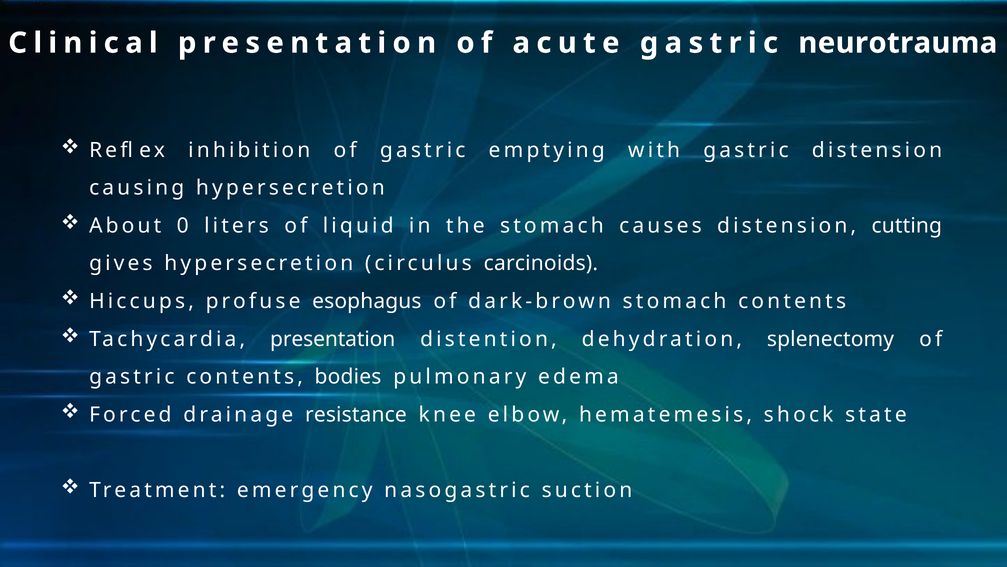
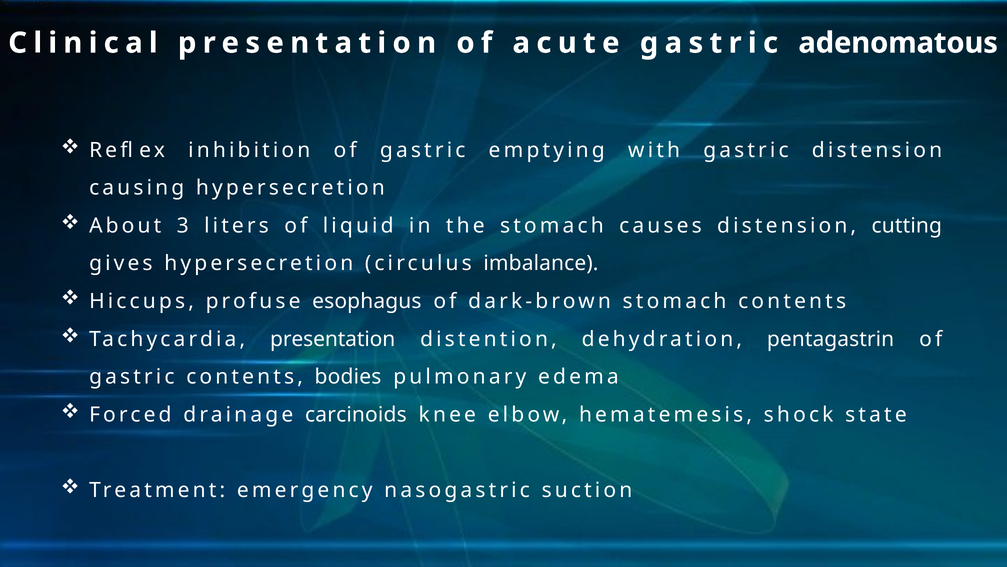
neurotrauma: neurotrauma -> adenomatous (898, 43)
0: 0 -> 3 (183, 226)
carcinoids: carcinoids -> imbalance (541, 263)
splenectomy: splenectomy -> pentagastrin (831, 339)
resistance: resistance -> carcinoids (356, 414)
